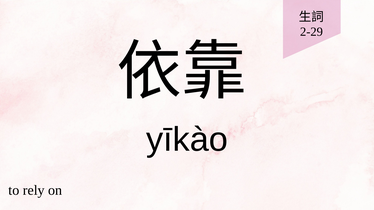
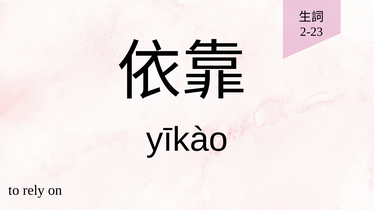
2-29: 2-29 -> 2-23 (311, 32)
